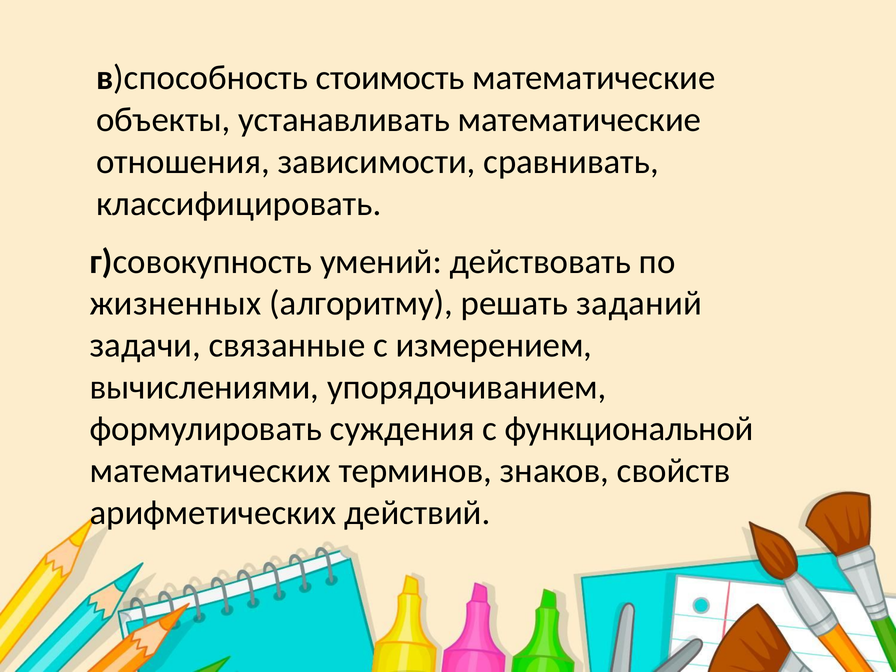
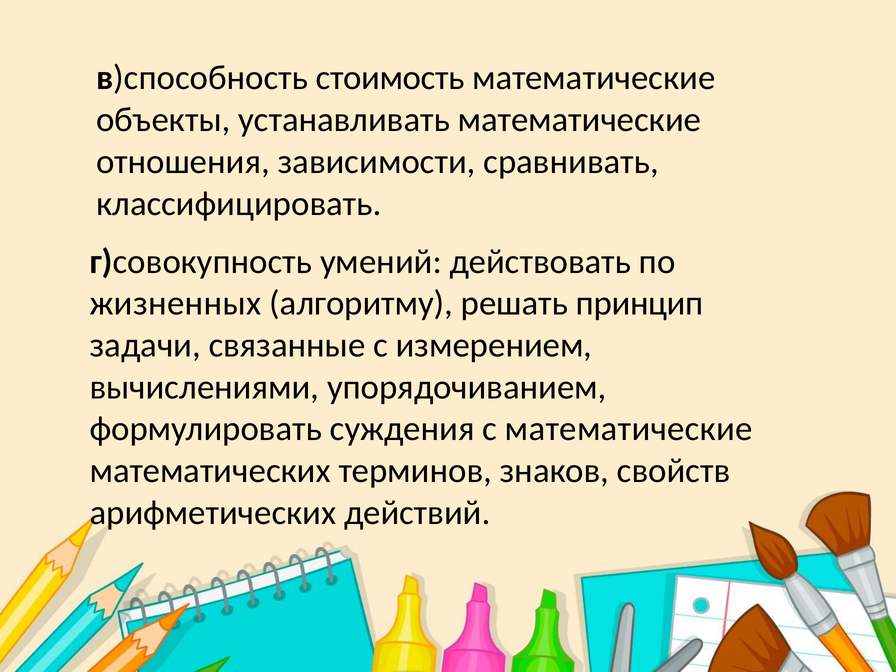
заданий: заданий -> принцип (640, 303)
с функциональной: функциональной -> математические (629, 429)
